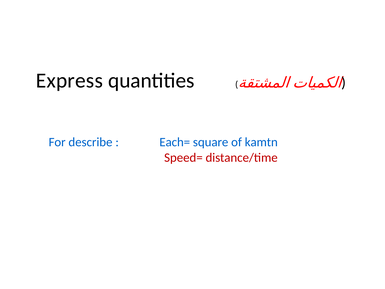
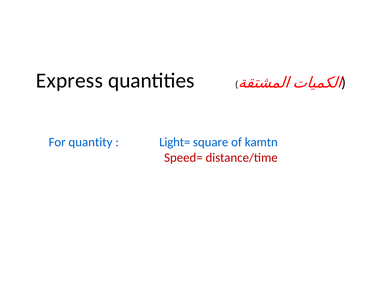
describe: describe -> quantity (90, 142)
Each=: Each= -> Light= (175, 142)
